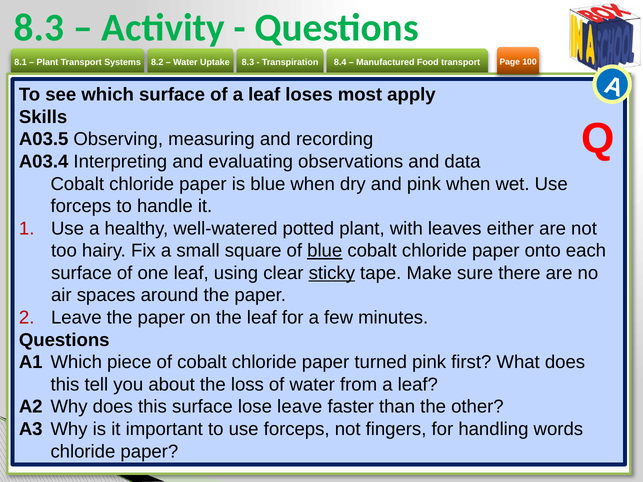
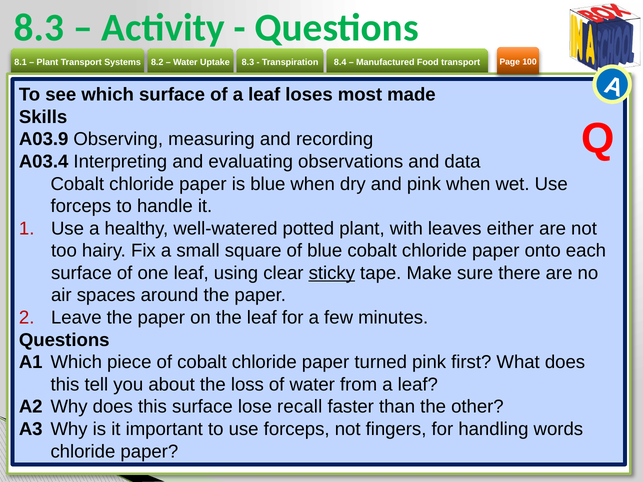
apply: apply -> made (411, 95)
A03.5: A03.5 -> A03.9 (44, 139)
blue underline: present -> none (325, 251)
lose leave: leave -> recall (300, 407)
